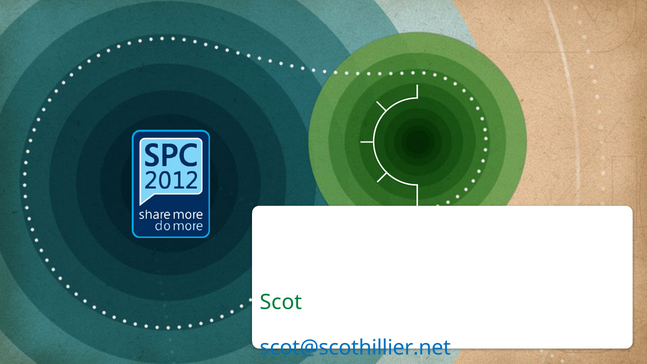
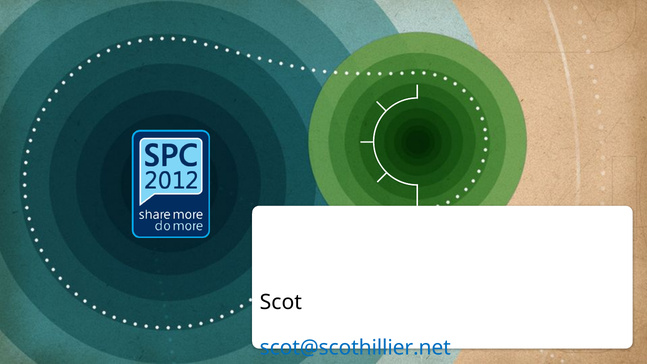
Scot colour: green -> black (281, 302)
